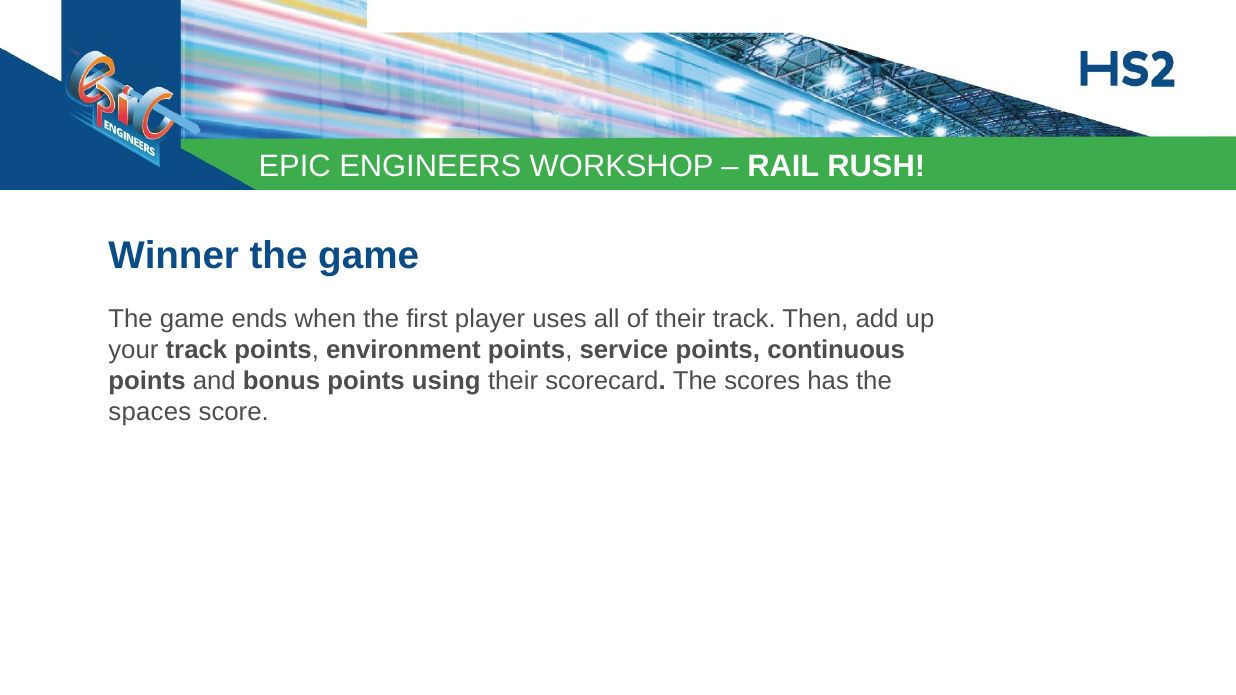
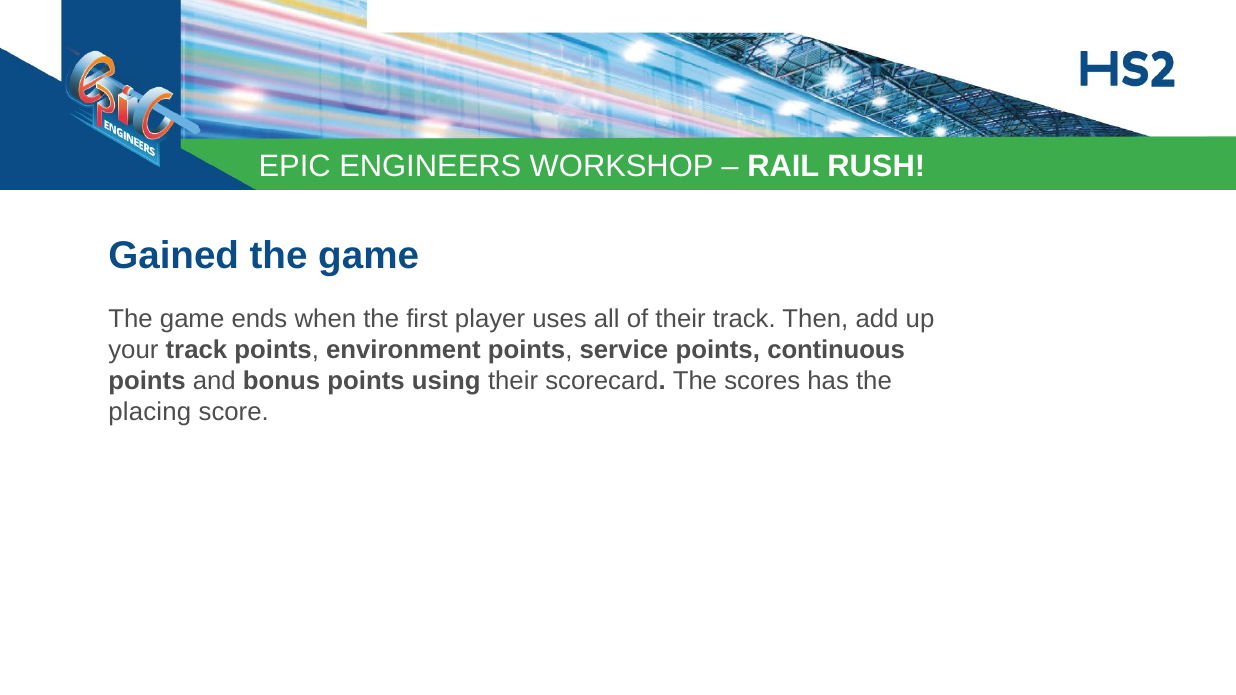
Winner: Winner -> Gained (174, 255)
spaces: spaces -> placing (150, 412)
